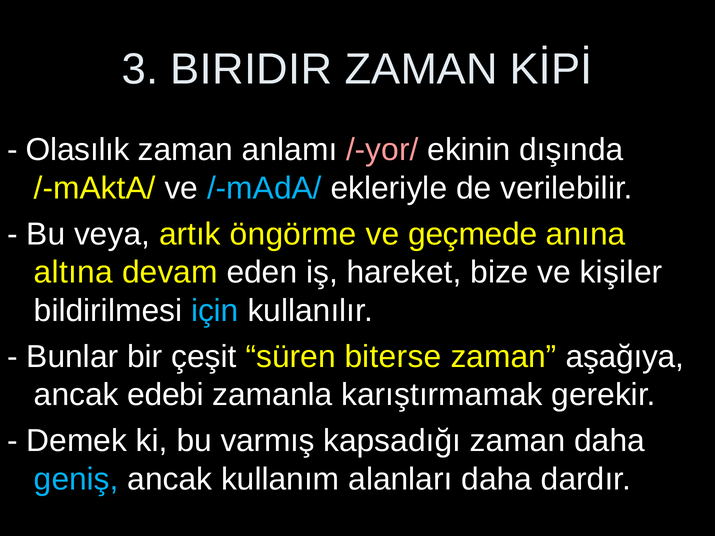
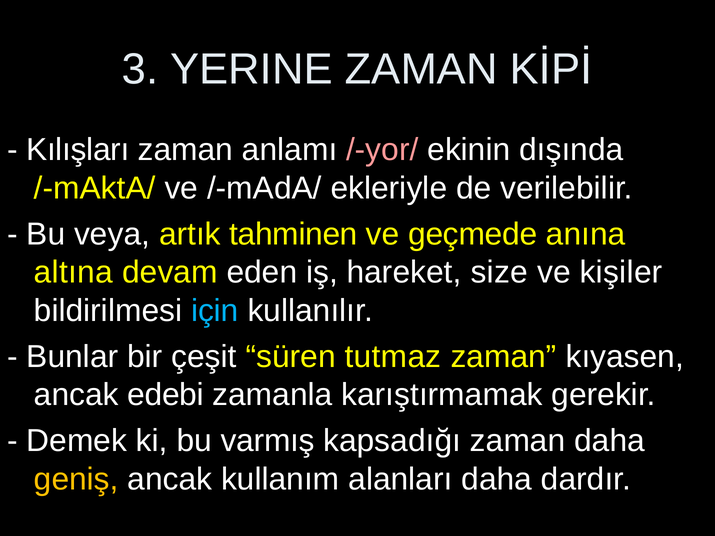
BIRIDIR: BIRIDIR -> YERINE (251, 69)
Olasılık: Olasılık -> Kılışları (78, 150)
/-mAdA/ colour: light blue -> white (264, 188)
öngörme: öngörme -> tahminen (293, 234)
bize: bize -> size (499, 273)
biterse: biterse -> tutmaz (393, 357)
aşağıya: aşağıya -> kıyasen (625, 357)
geniş colour: light blue -> yellow (76, 479)
